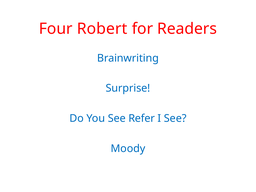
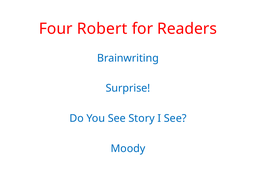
Refer: Refer -> Story (142, 118)
